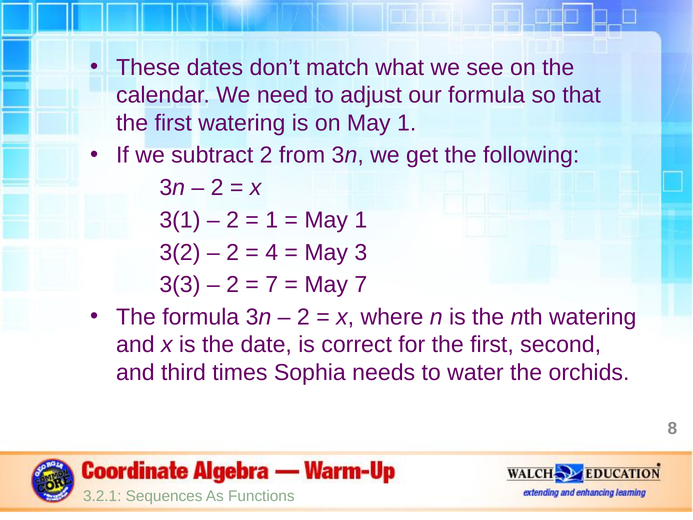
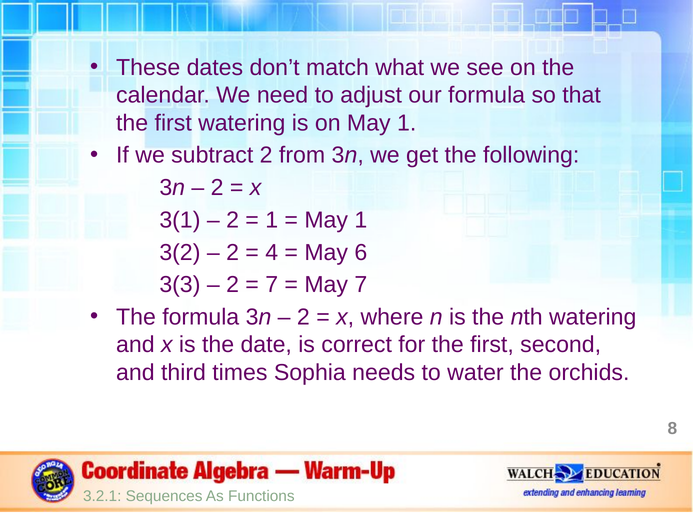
3: 3 -> 6 (361, 252)
